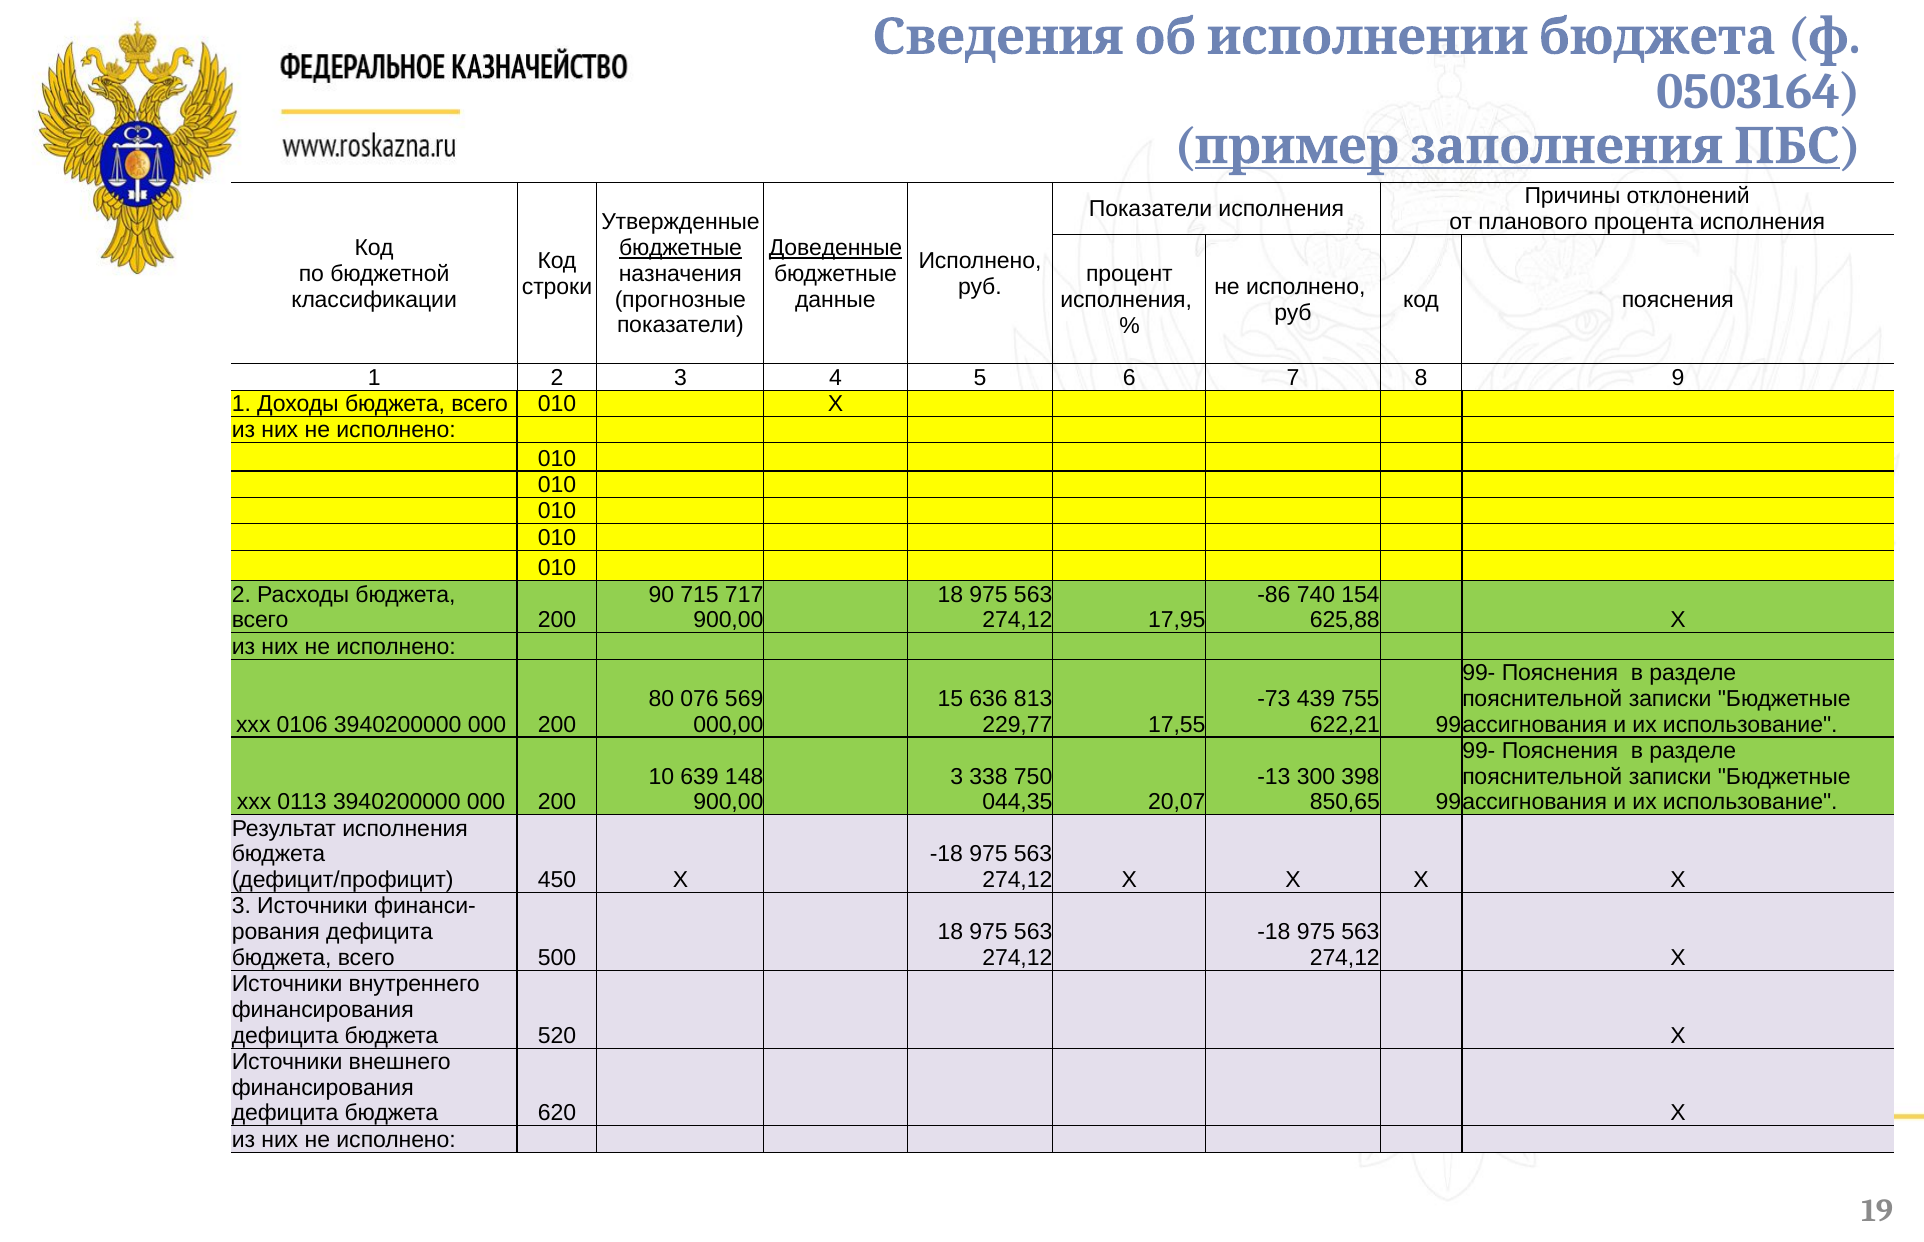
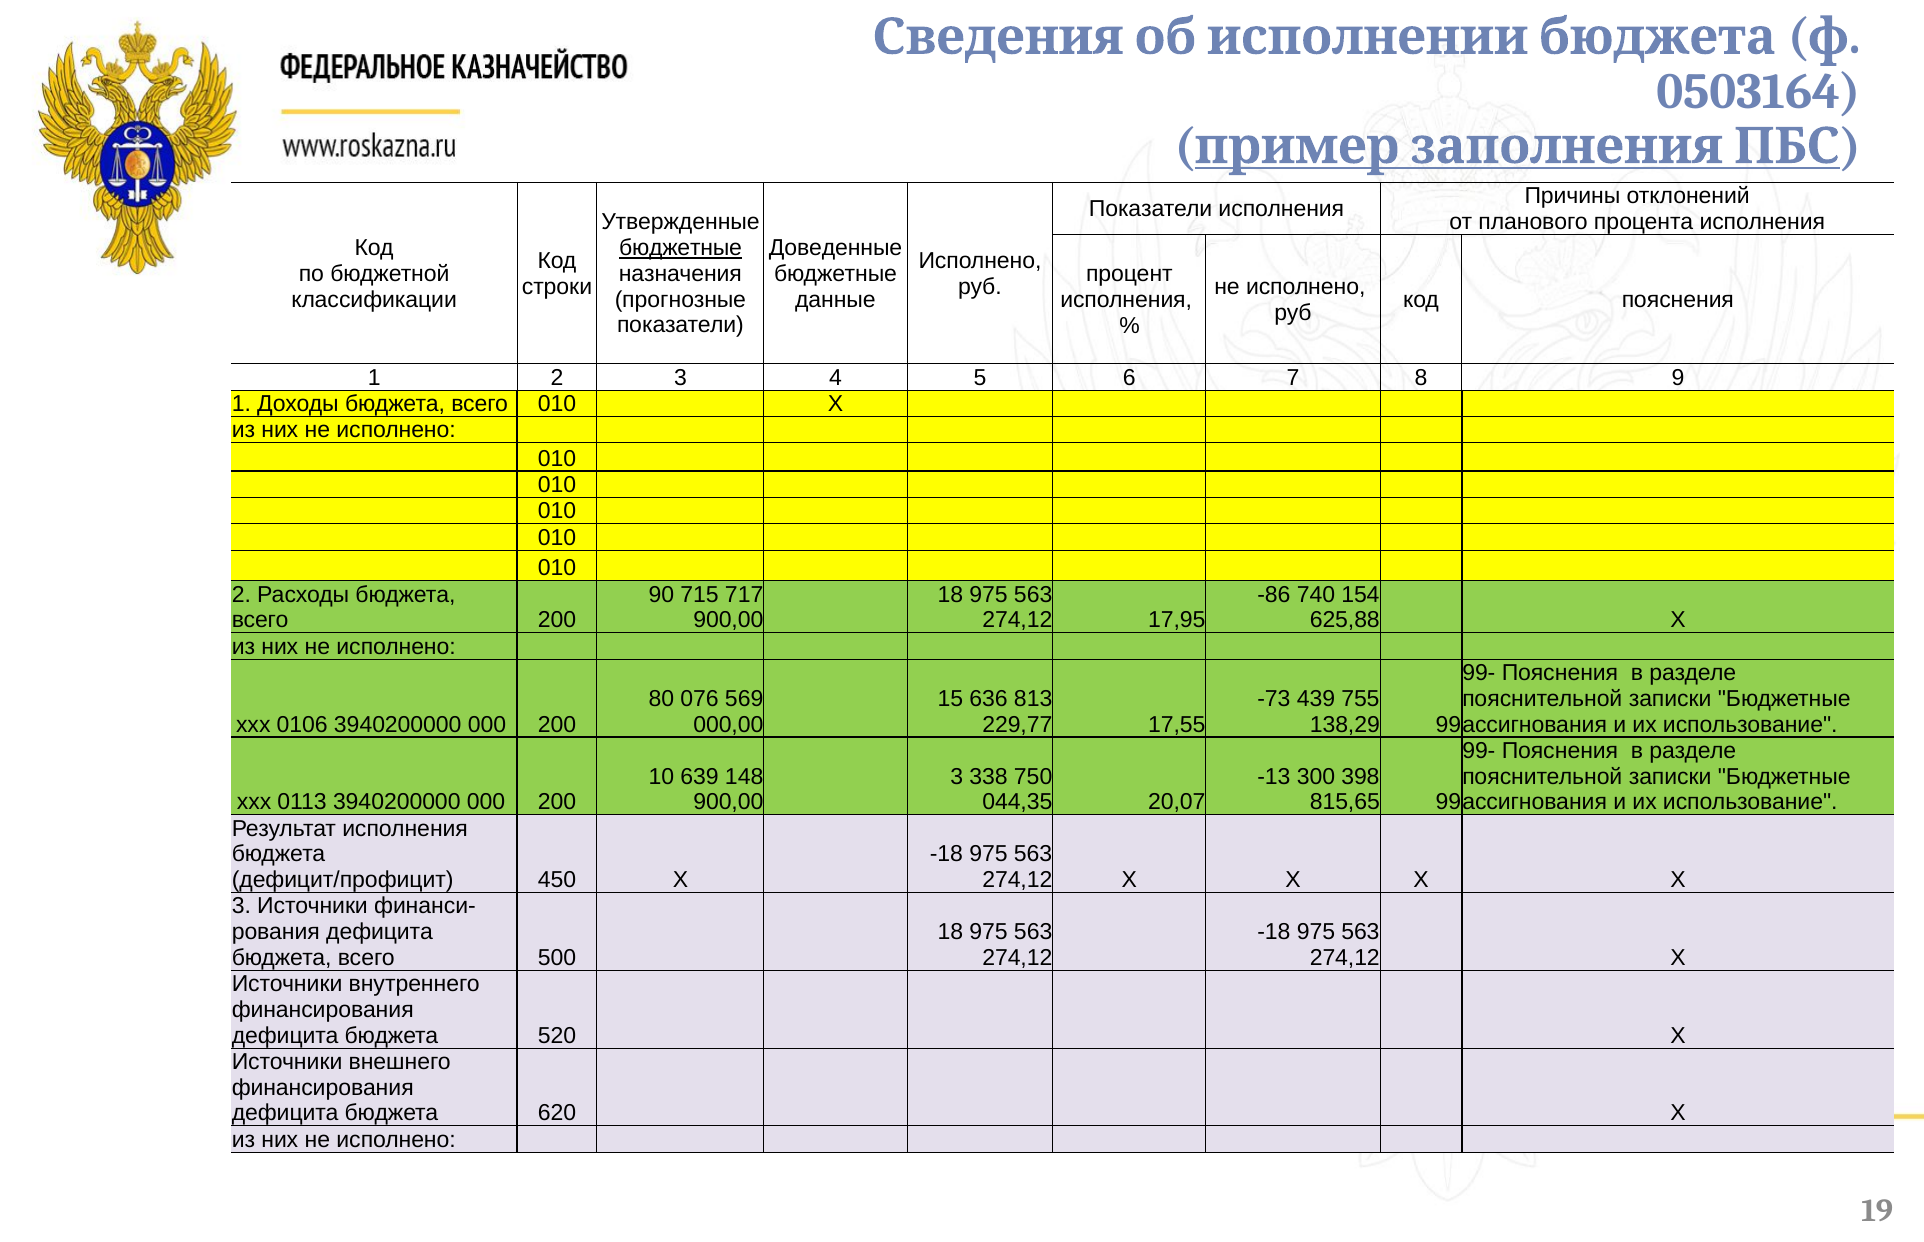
Доведенные underline: present -> none (836, 248)
622,21: 622,21 -> 138,29 (1345, 725)
850,65: 850,65 -> 815,65 (1345, 802)
